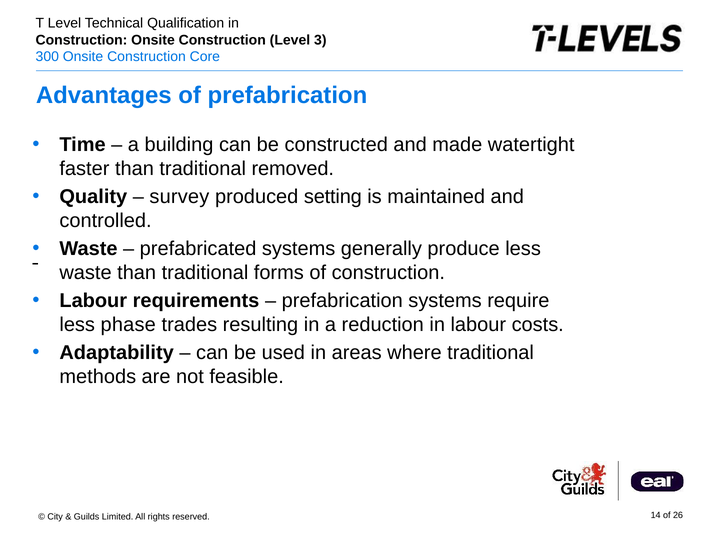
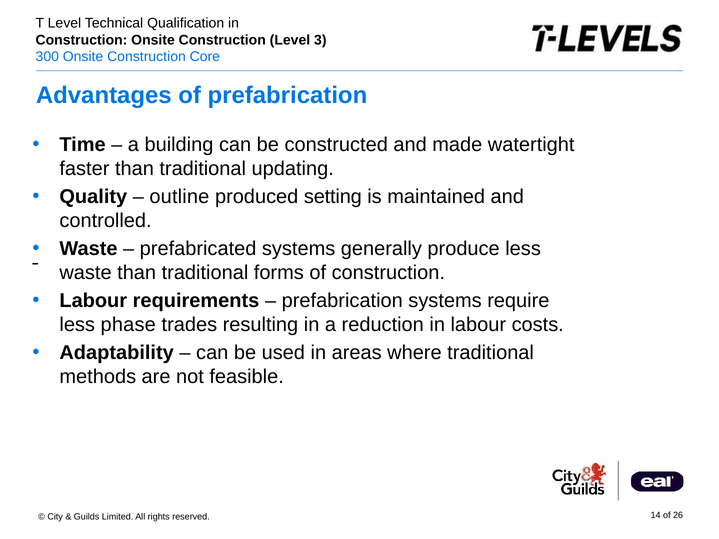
removed: removed -> updating (293, 169)
survey: survey -> outline (179, 197)
